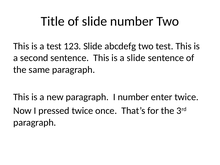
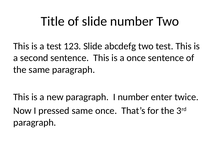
a slide: slide -> once (136, 58)
pressed twice: twice -> same (82, 111)
